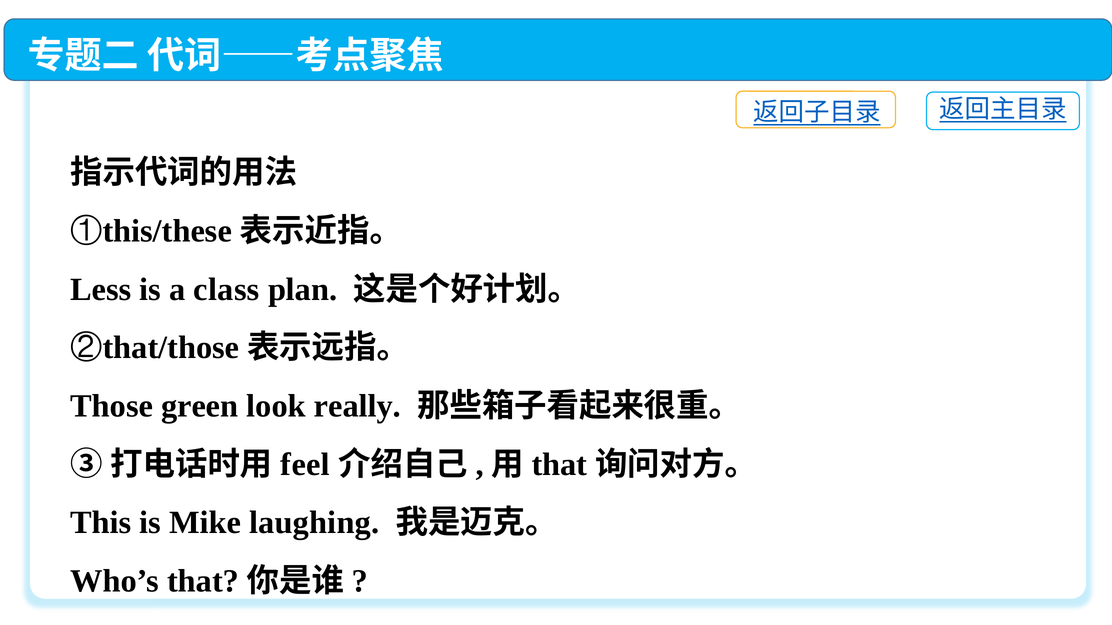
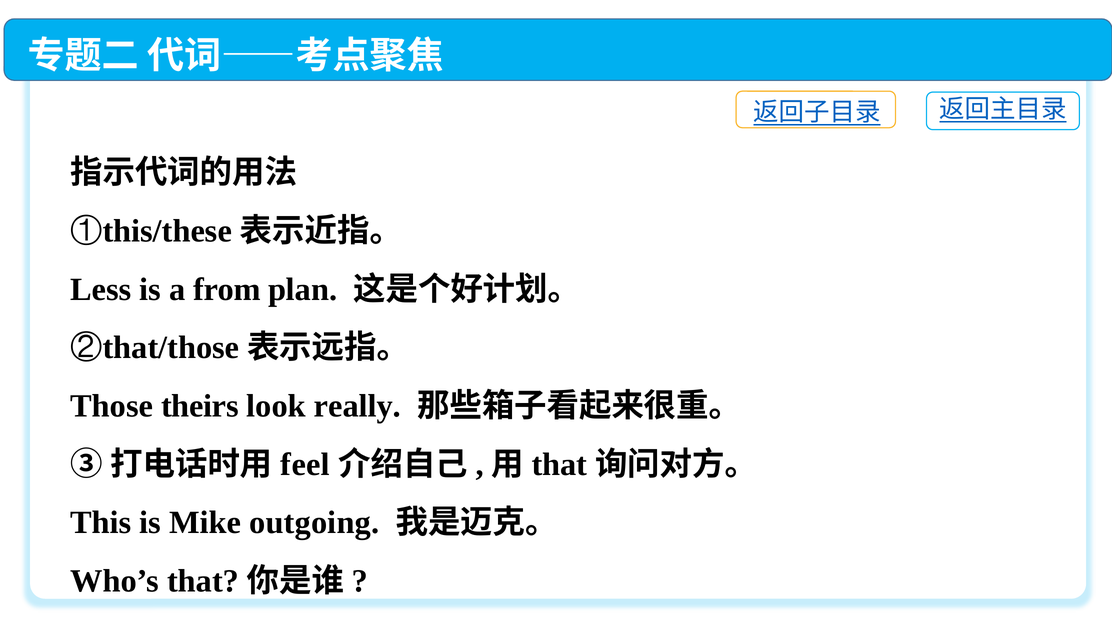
class: class -> from (227, 290)
green: green -> theirs (200, 406)
laughing: laughing -> outgoing (314, 523)
